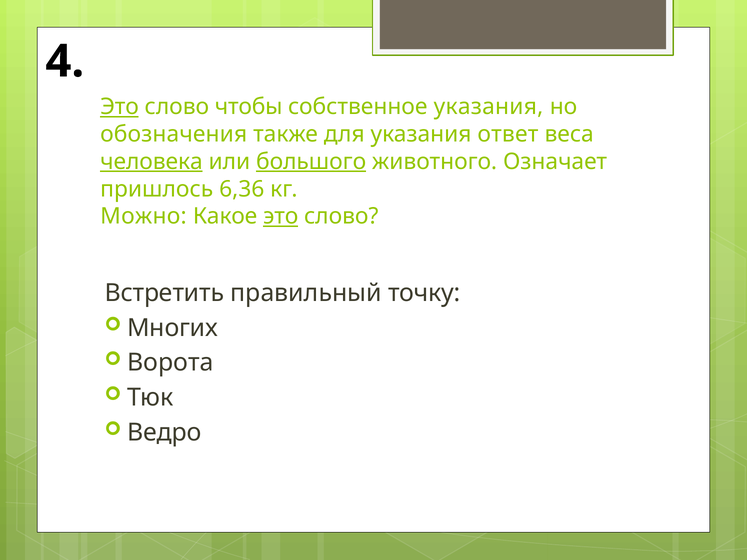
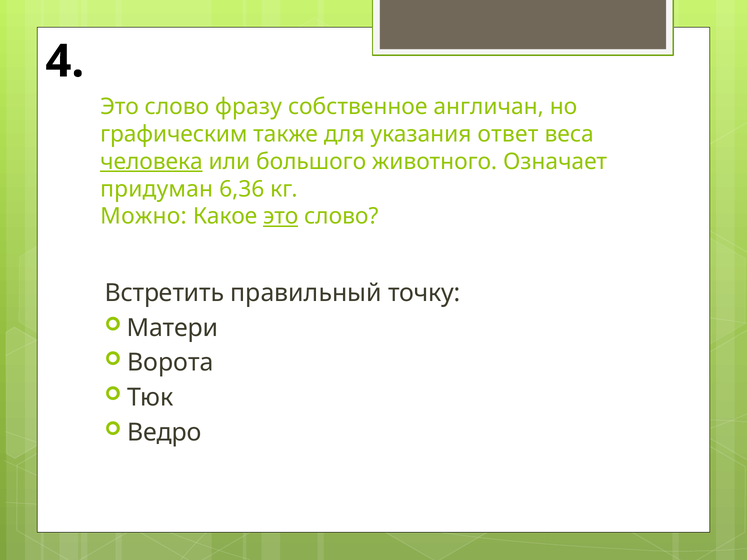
Это underline: present -> none (120, 107)
чтобы: чтобы -> фразу (248, 107)
собственное указания: указания -> англичан (489, 107)
обозначения: обозначения -> графическим (174, 134)
большого underline: present -> none (311, 162)
пришлось: пришлось -> придуман (157, 189)
Многих: Многих -> Матери (173, 328)
